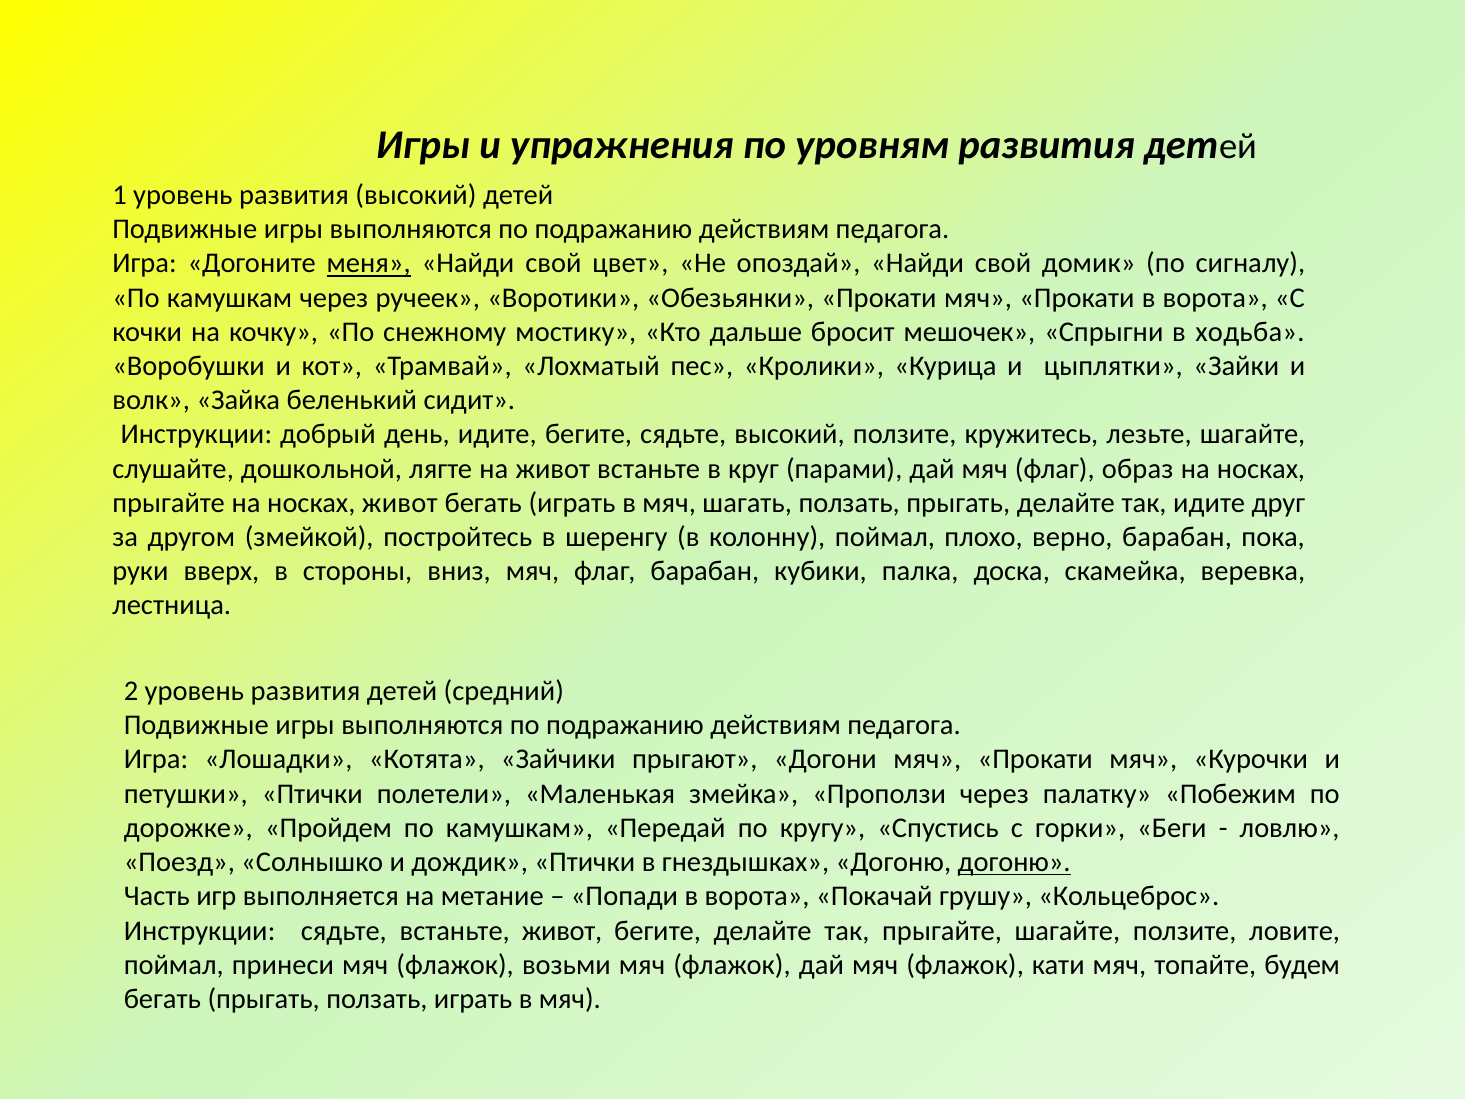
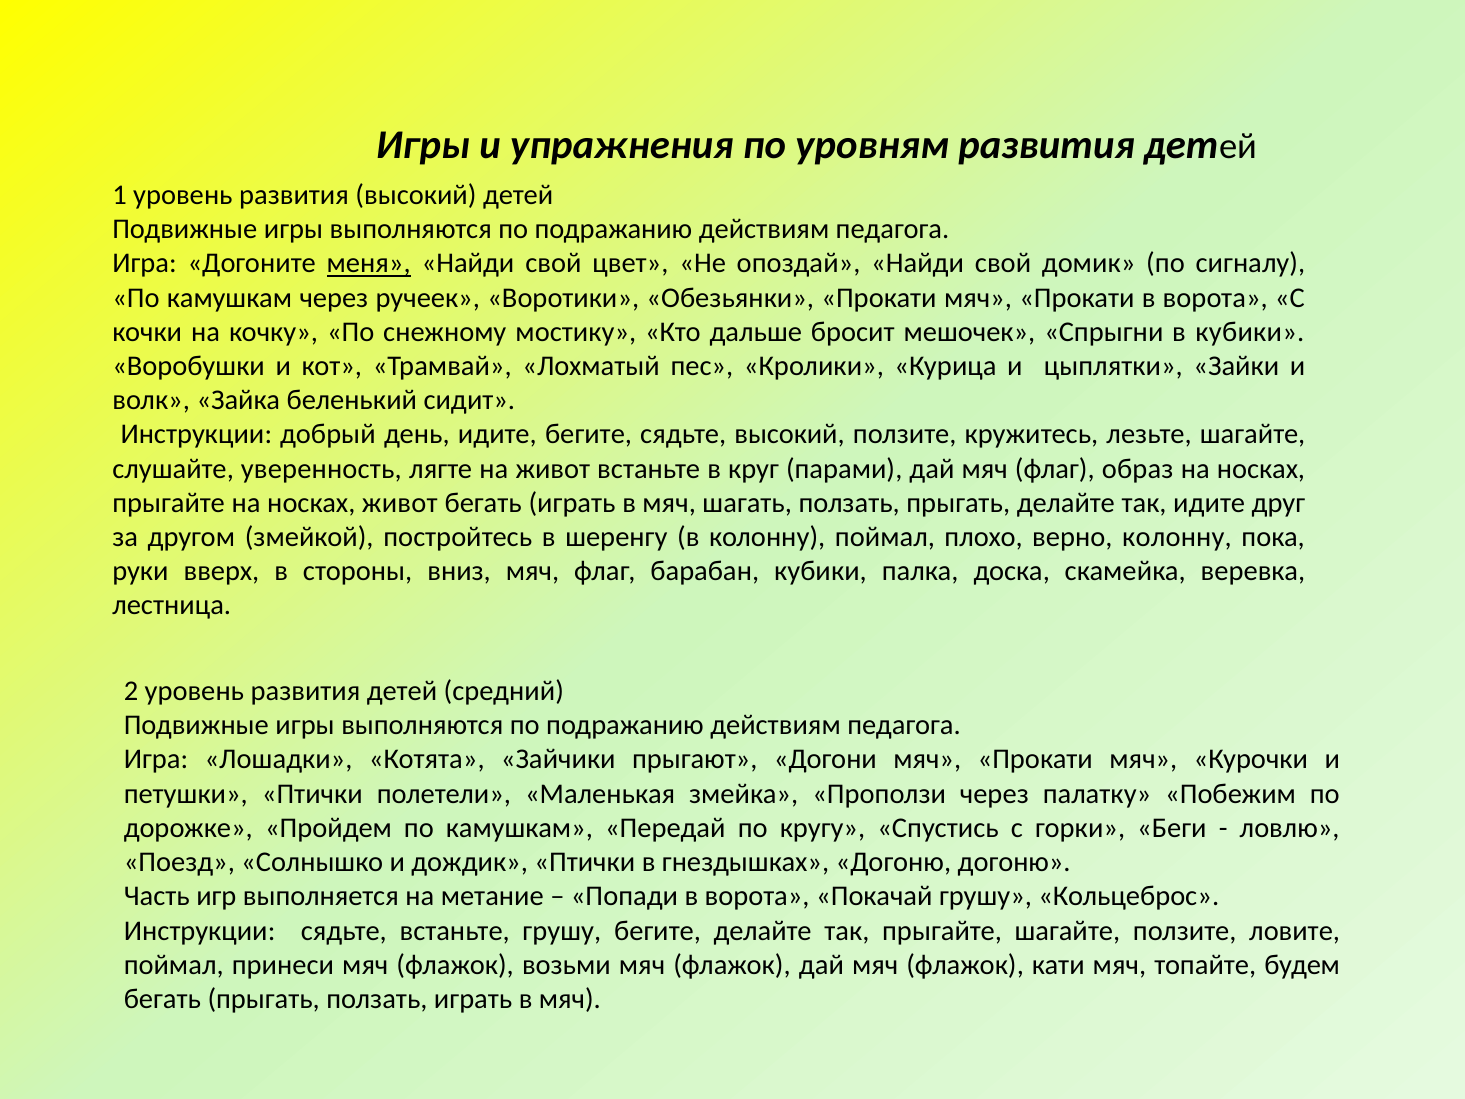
в ходьба: ходьба -> кубики (1250, 332)
дошкольной: дошкольной -> уверенность (321, 469)
верно барабан: барабан -> колонну (1177, 537)
догоню underline: present -> none (1014, 862)
встаньте живот: живот -> грушу (562, 930)
